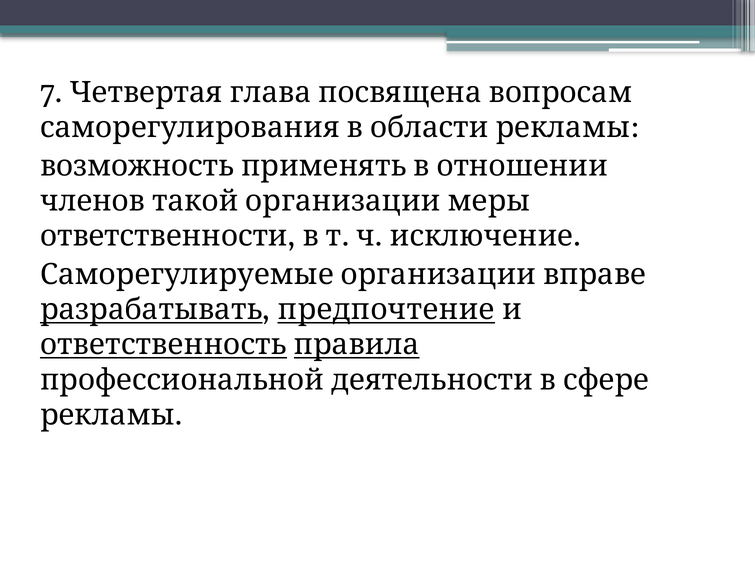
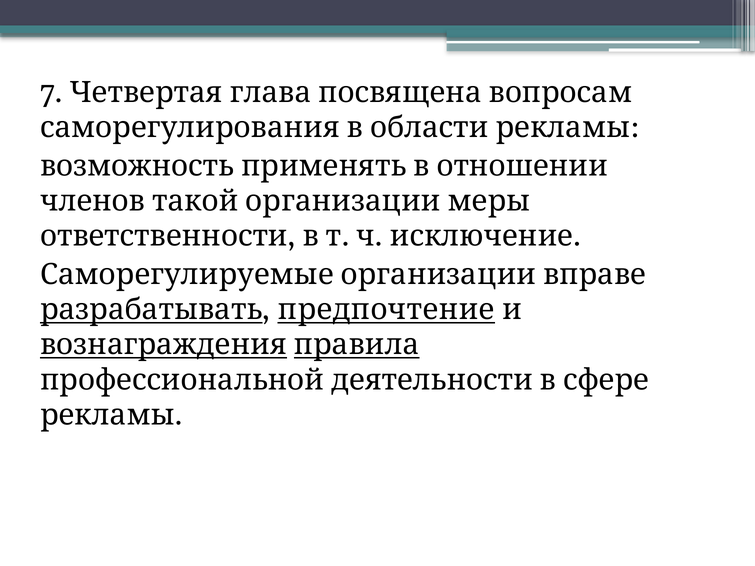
ответственность: ответственность -> вознаграждения (163, 345)
